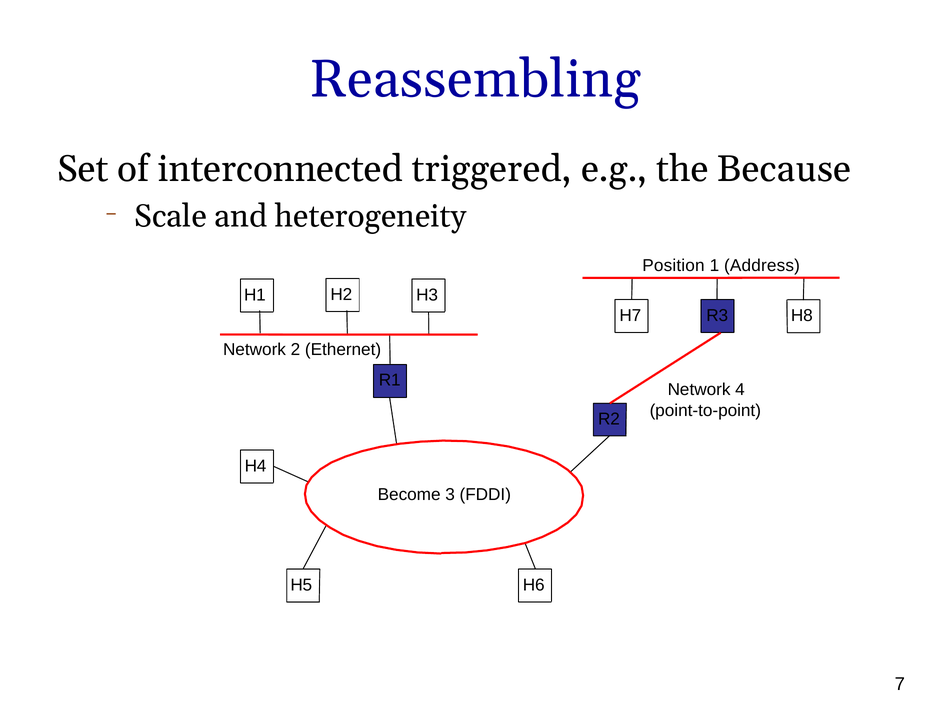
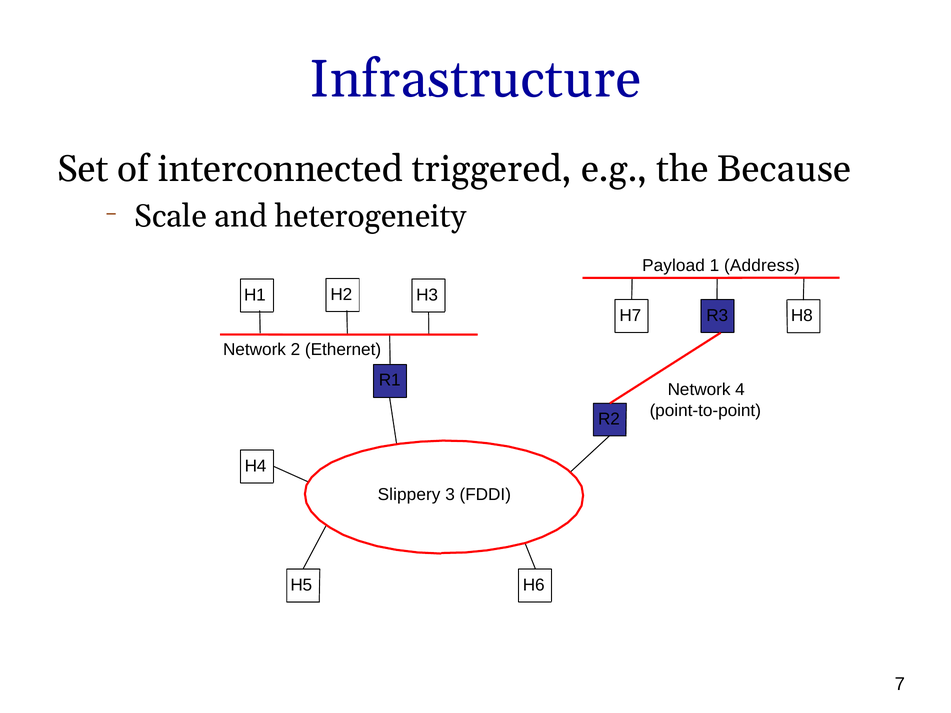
Reassembling: Reassembling -> Infrastructure (475, 79)
Position: Position -> Payload (674, 265)
Become: Become -> Slippery (409, 495)
